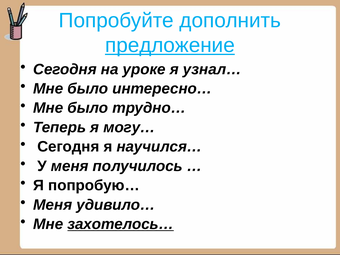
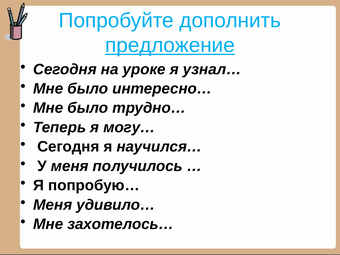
захотелось… underline: present -> none (121, 224)
